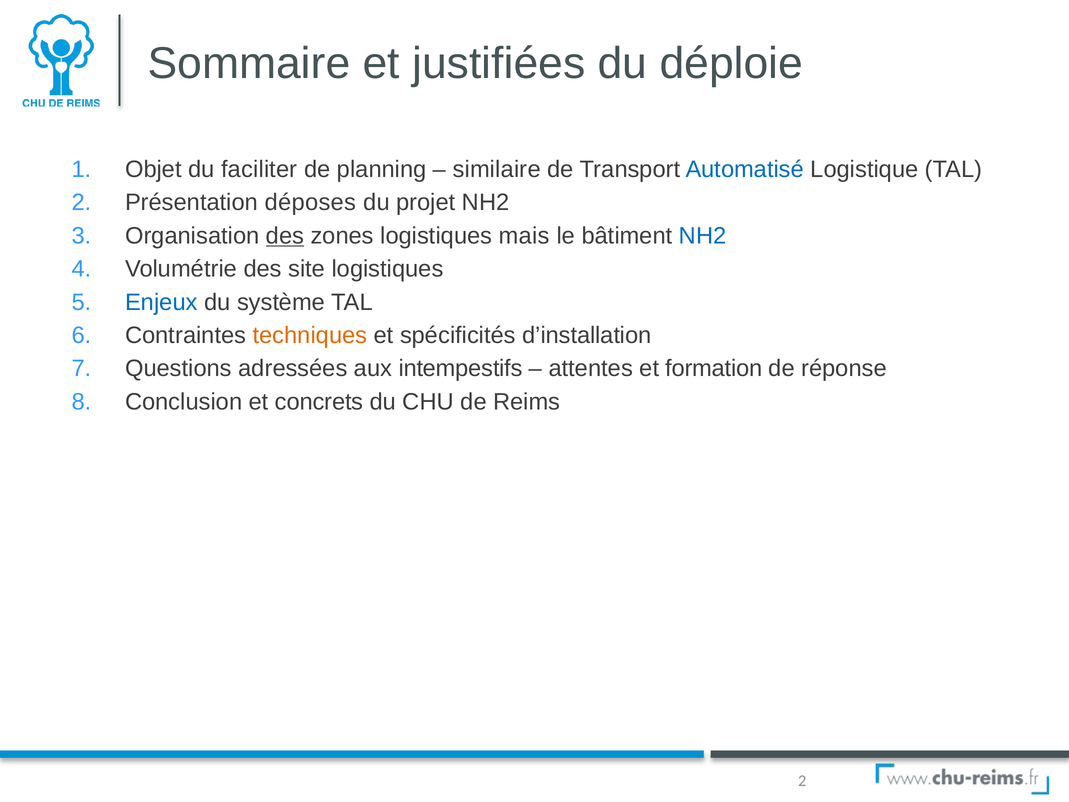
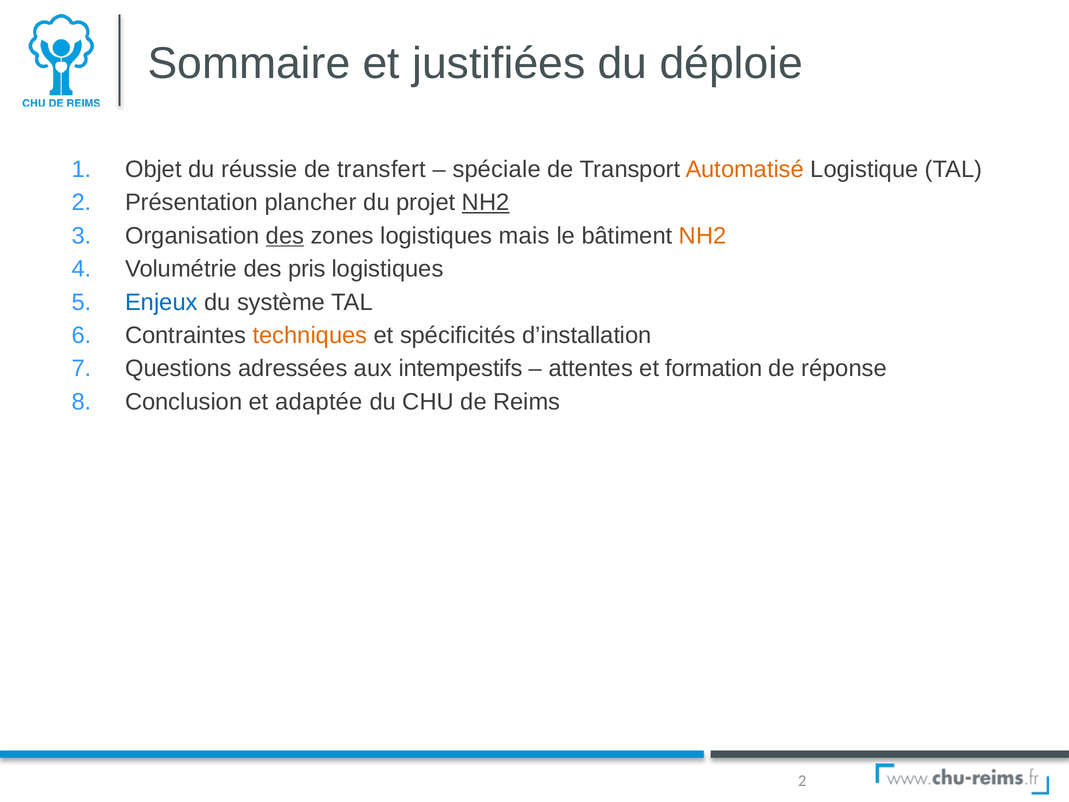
faciliter: faciliter -> réussie (259, 169)
planning: planning -> transfert (382, 169)
similaire: similaire -> spéciale (497, 169)
Automatisé colour: blue -> orange (745, 169)
déposes: déposes -> plancher (311, 203)
NH2 underline: none -> present (486, 203)
NH2 colour: blue -> orange (703, 236)
site: site -> pris (307, 269)
concrets: concrets -> adaptée (319, 402)
